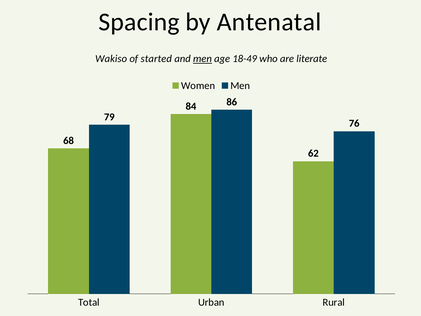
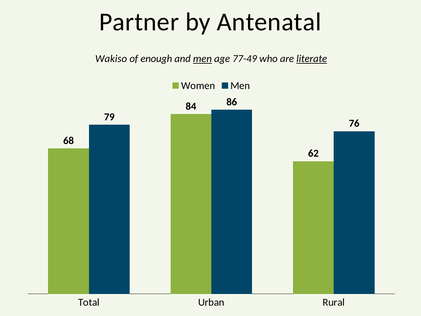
Spacing: Spacing -> Partner (139, 22)
started: started -> enough (156, 59)
18-49: 18-49 -> 77-49 (245, 59)
literate underline: none -> present (312, 59)
